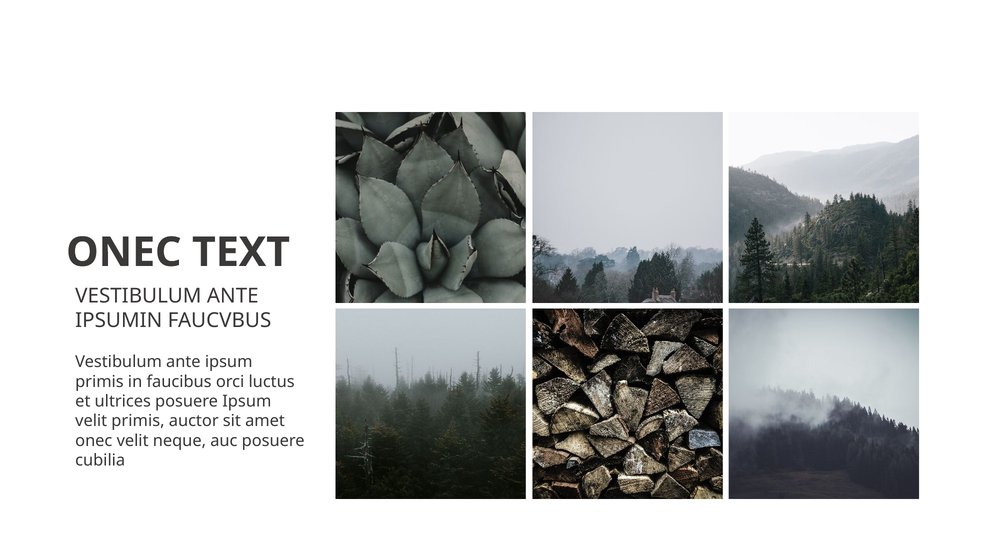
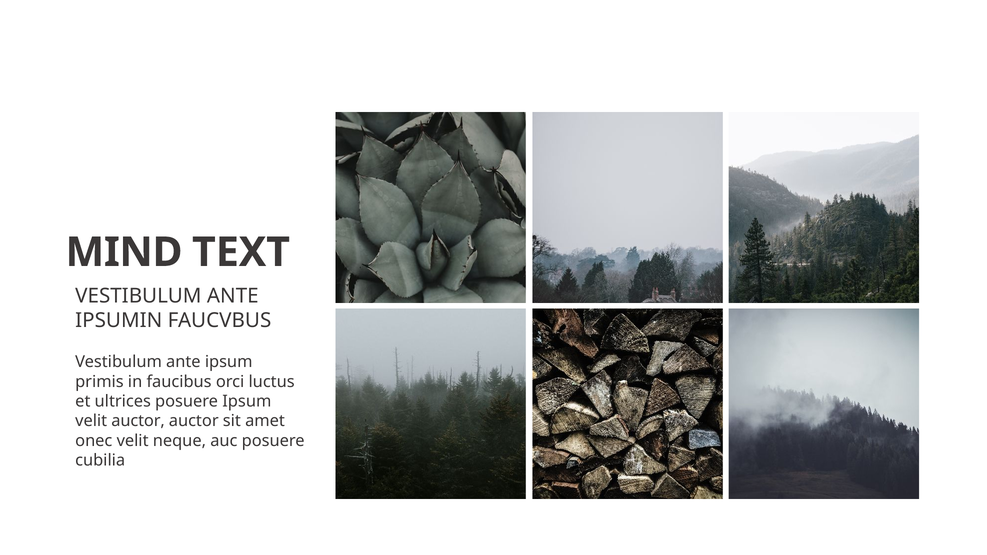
ONEC: ONEC -> MIND (124, 252)
velit primis: primis -> auctor (138, 421)
